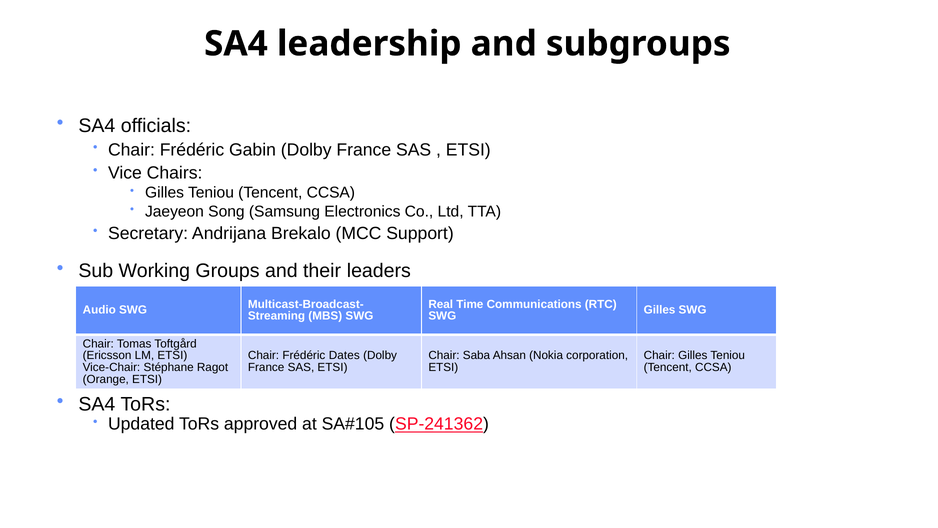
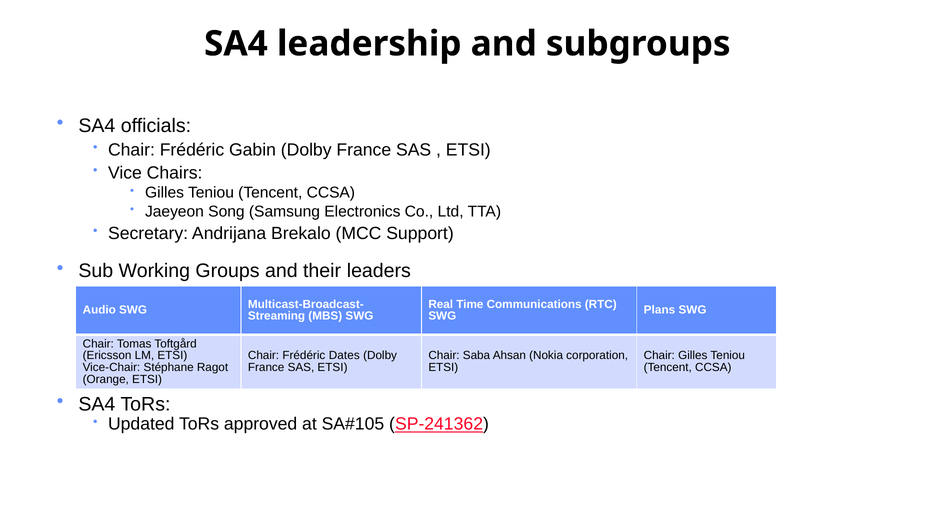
Gilles: Gilles -> Plans (659, 310)
